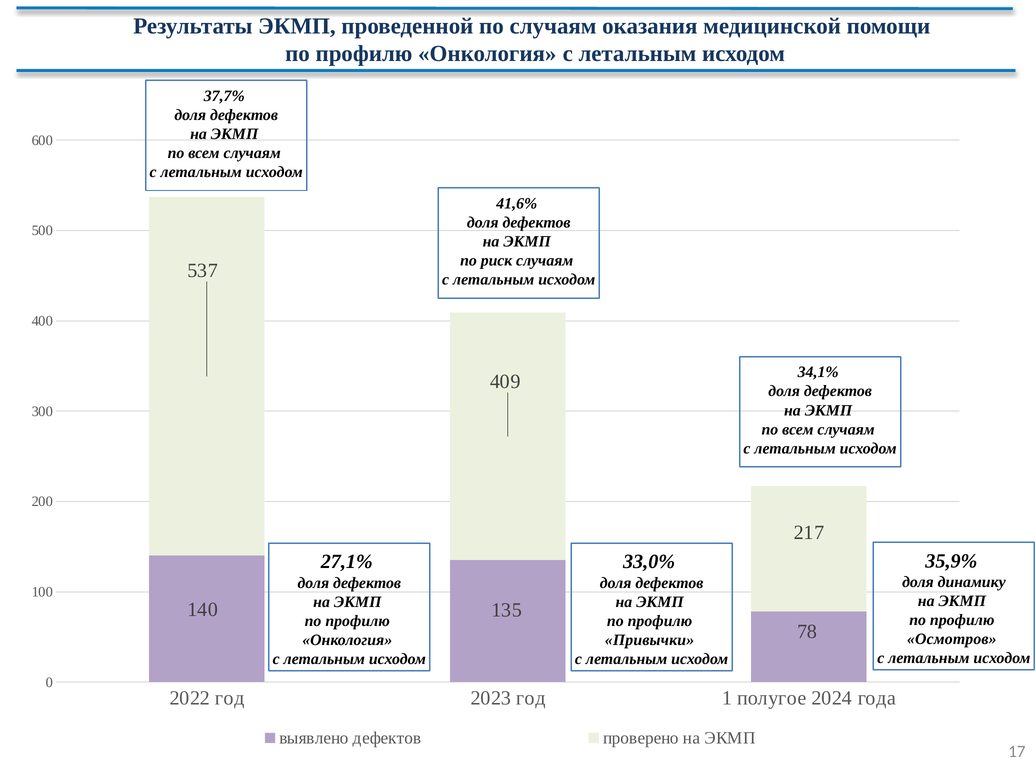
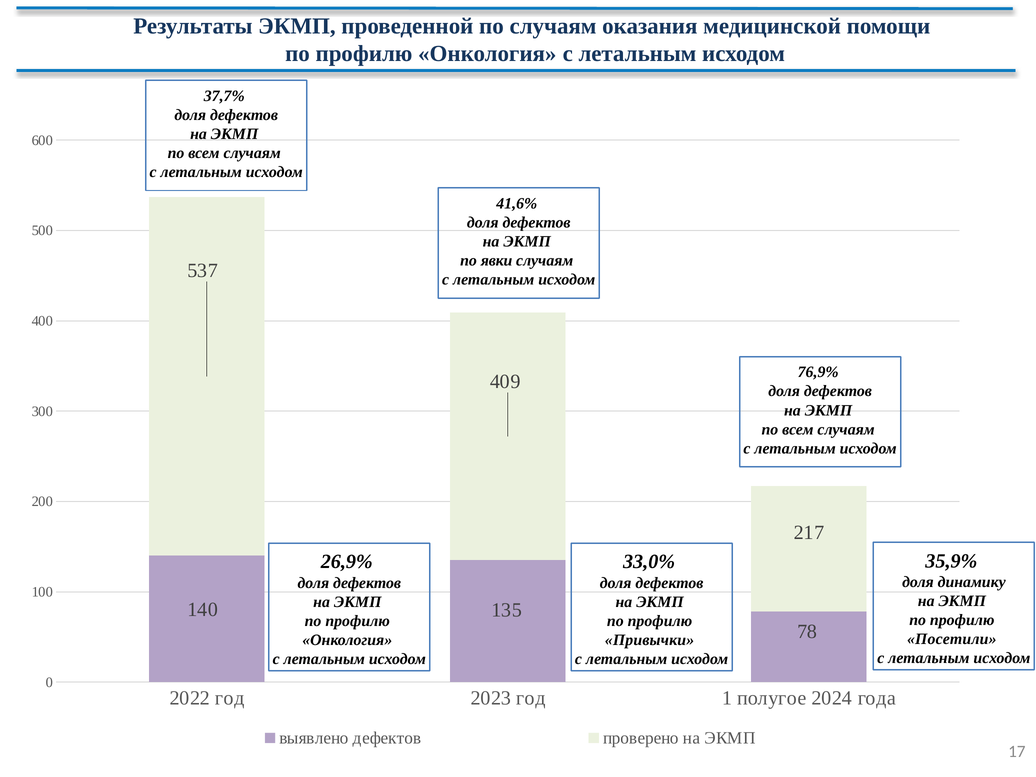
риск: риск -> явки (497, 261)
34,1%: 34,1% -> 76,9% (818, 372)
27,1%: 27,1% -> 26,9% (347, 562)
Осмотров: Осмотров -> Посетили (952, 639)
